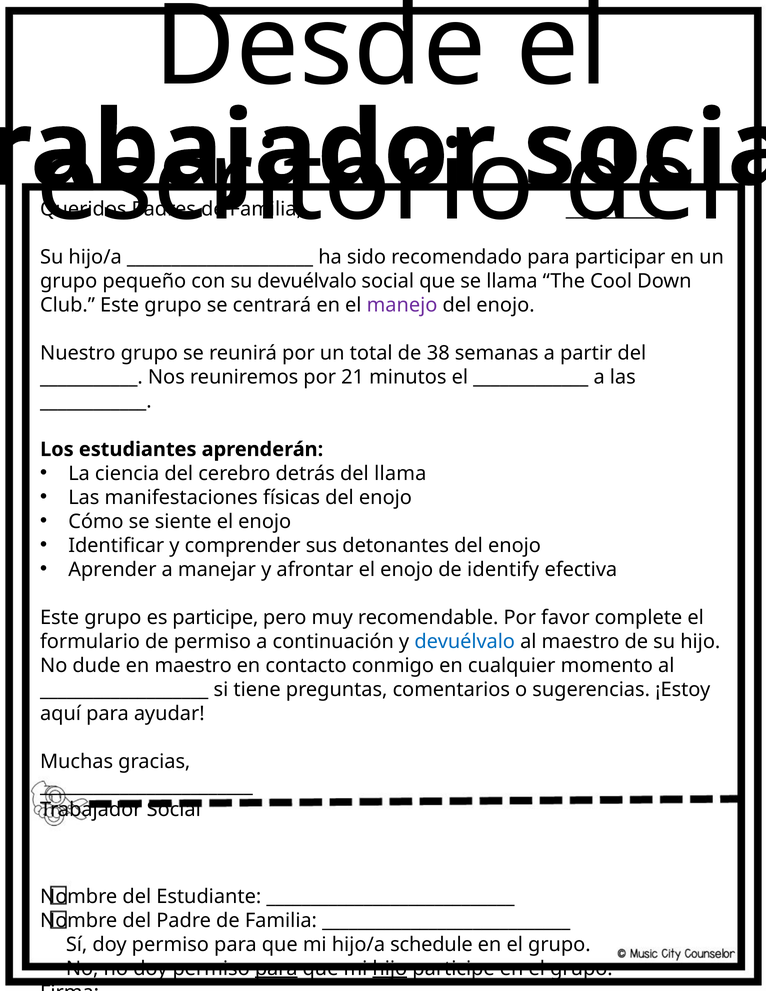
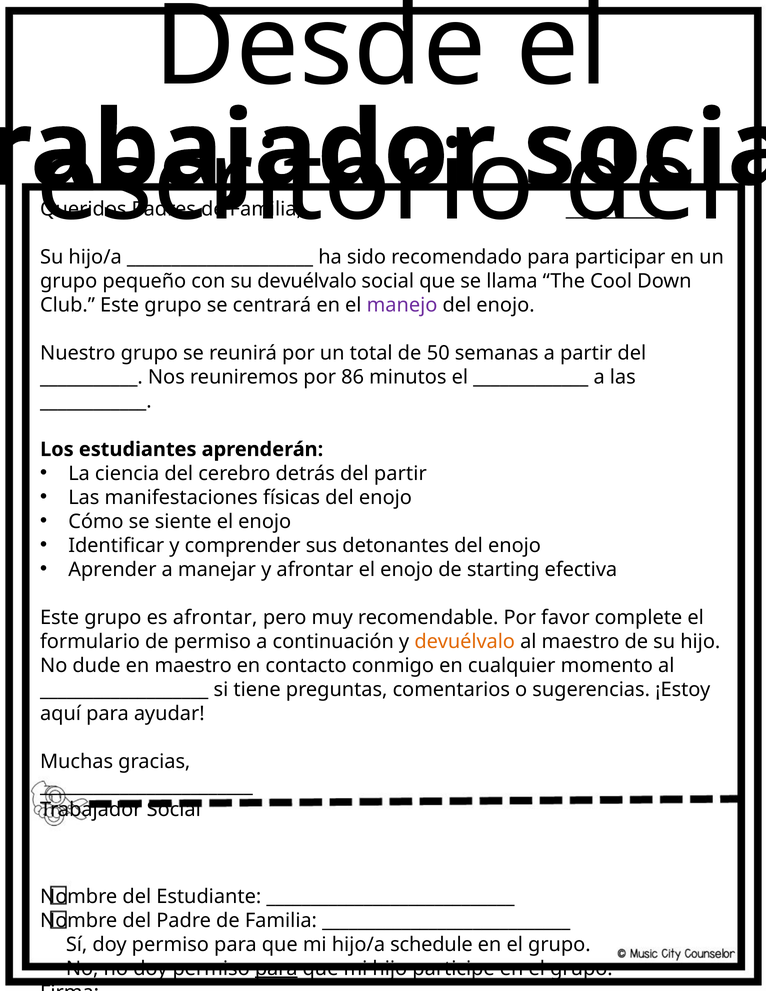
38: 38 -> 50 (438, 353)
21: 21 -> 86 (353, 377)
del llama: llama -> partir (400, 474)
identify: identify -> starting (503, 570)
es participe: participe -> afrontar (215, 618)
devuélvalo colour: blue -> orange (465, 642)
hijo underline: present -> none (390, 969)
